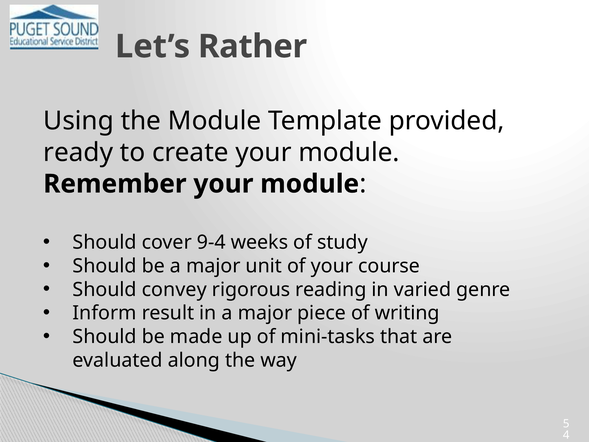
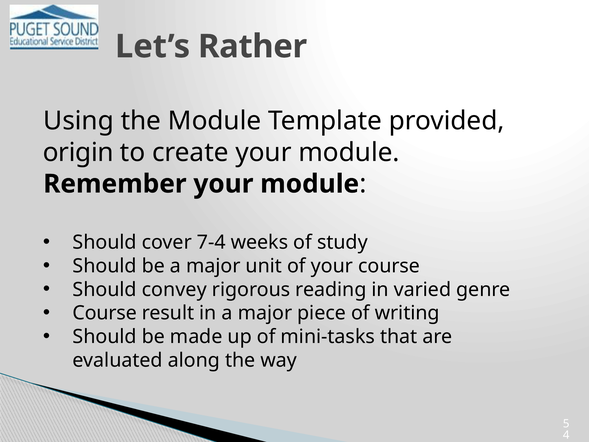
ready: ready -> origin (78, 152)
9-4: 9-4 -> 7-4 (211, 242)
Inform: Inform -> Course (105, 313)
